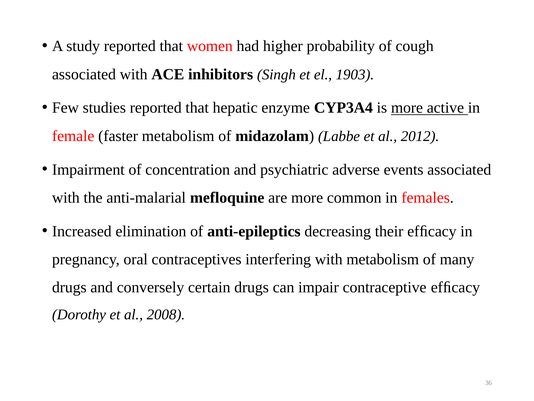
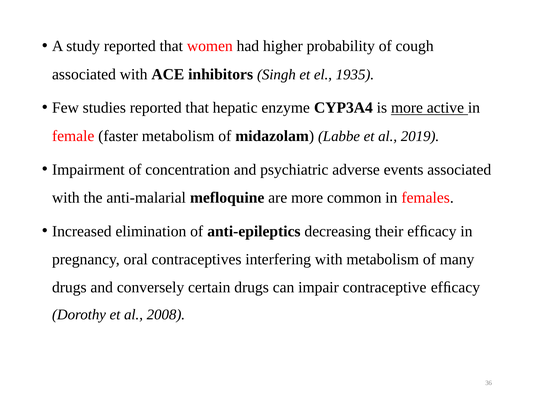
1903: 1903 -> 1935 (355, 74)
2012: 2012 -> 2019 (420, 136)
